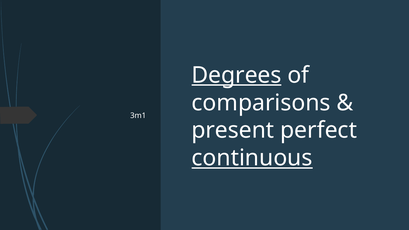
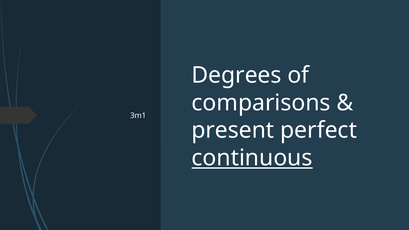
Degrees underline: present -> none (237, 75)
